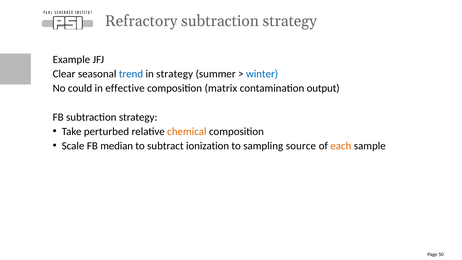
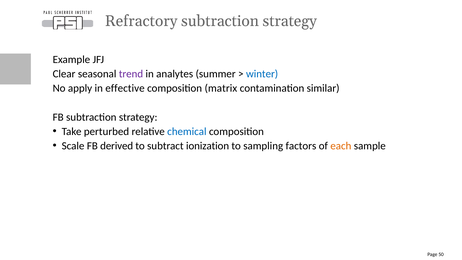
trend colour: blue -> purple (131, 74)
in strategy: strategy -> analytes (175, 74)
could: could -> apply (80, 88)
output: output -> similar (323, 88)
chemical colour: orange -> blue (187, 131)
median: median -> derived (117, 146)
source: source -> factors (301, 146)
